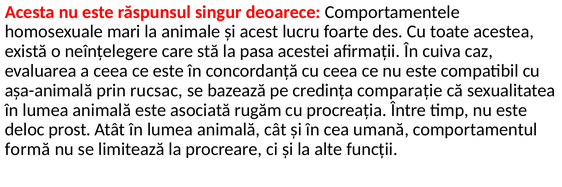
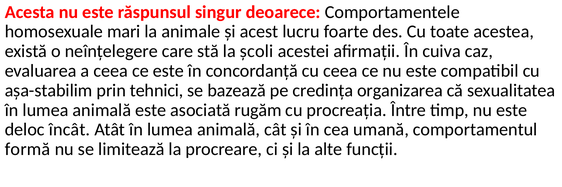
pasa: pasa -> școli (257, 51)
așa-animală: așa-animală -> așa-stabilim (49, 91)
rucsac: rucsac -> tehnici (157, 91)
comparație: comparație -> organizarea (400, 91)
prost: prost -> încât (70, 130)
